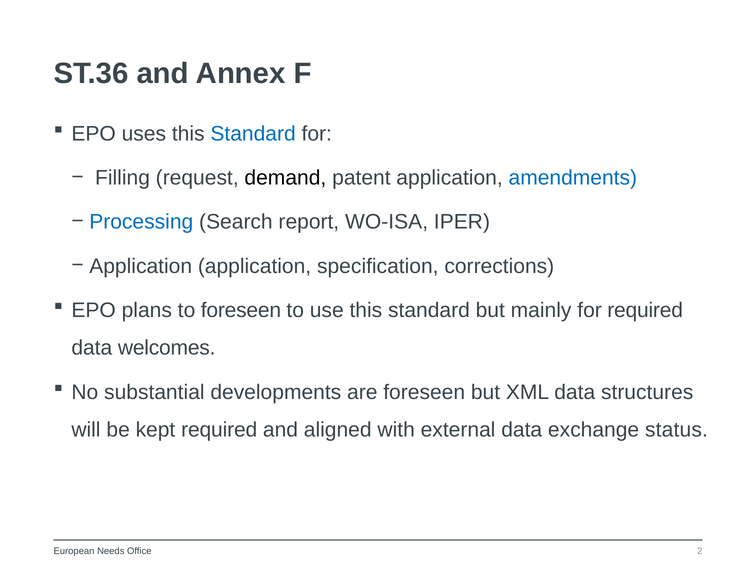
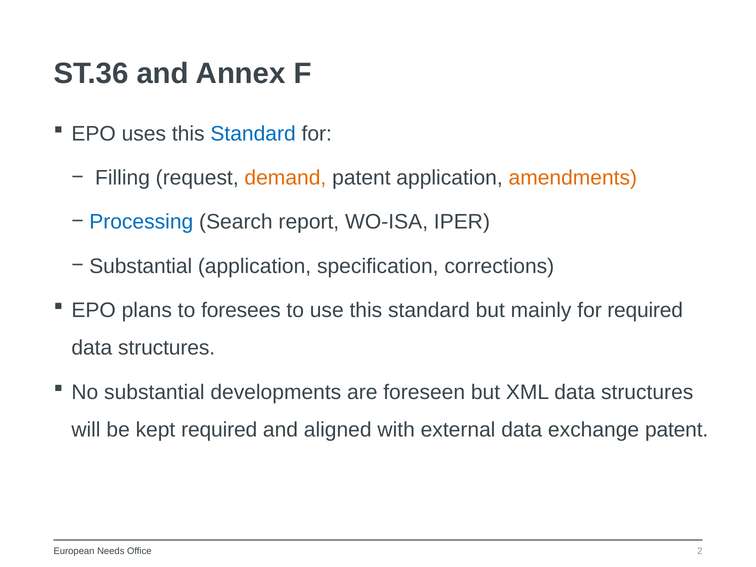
demand colour: black -> orange (285, 178)
amendments colour: blue -> orange (573, 178)
Application: Application -> Substantial (141, 266)
to foreseen: foreseen -> foresees (241, 310)
welcomes: welcomes -> structures (167, 348)
exchange status: status -> patent (677, 430)
